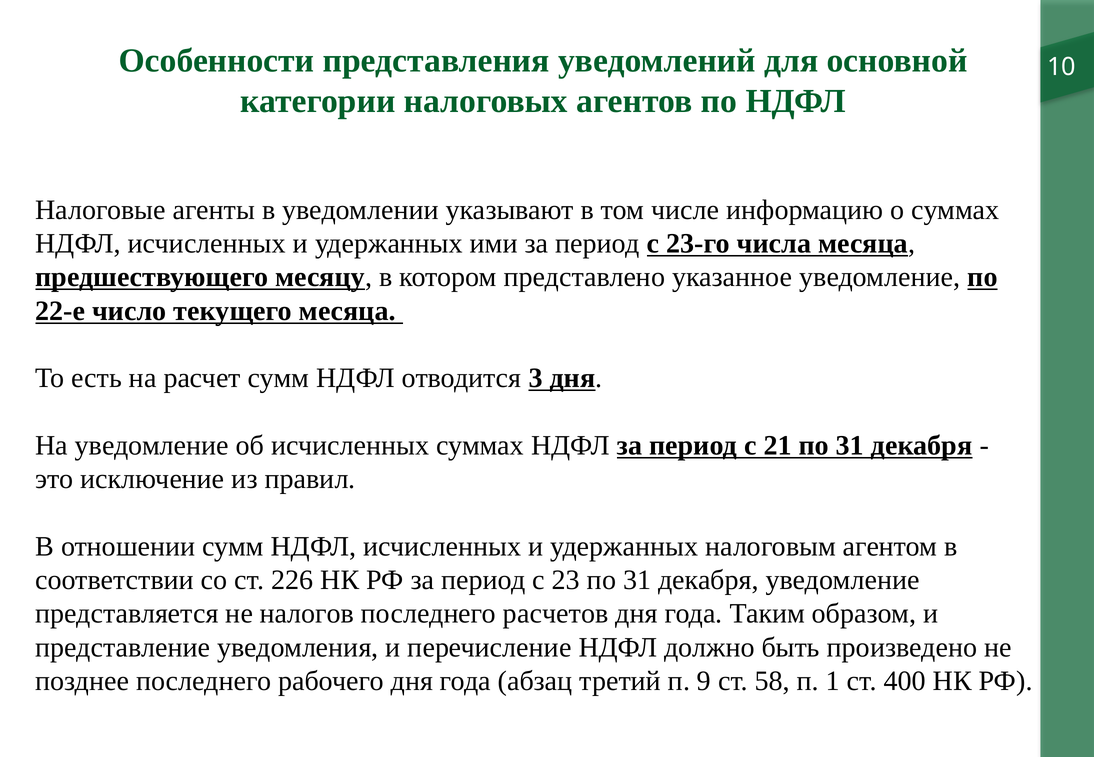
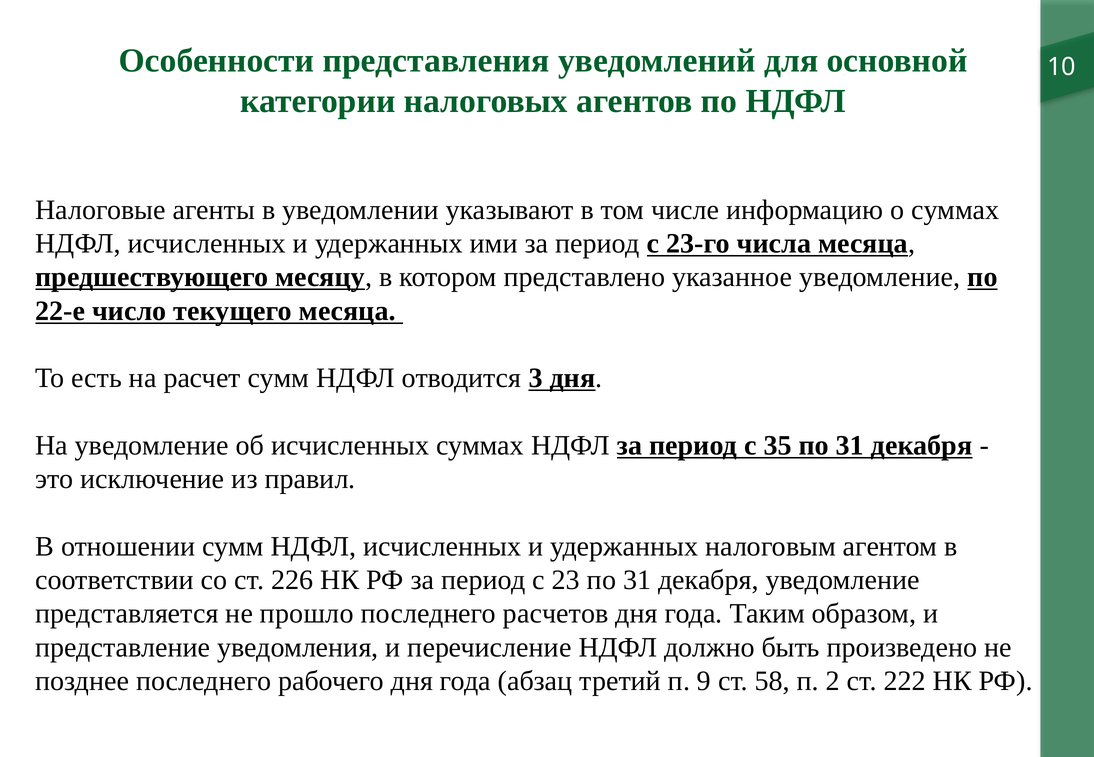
21: 21 -> 35 (778, 446)
налогов: налогов -> прошло (307, 614)
1: 1 -> 2 (833, 681)
400: 400 -> 222 (905, 681)
